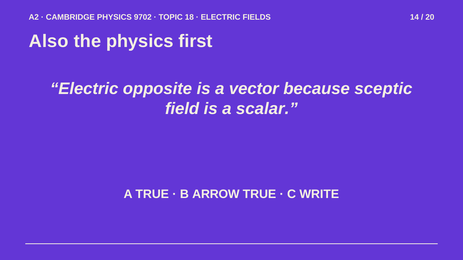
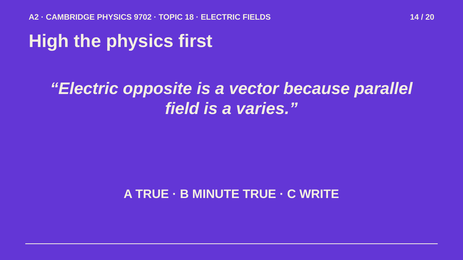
Also: Also -> High (49, 41)
sceptic: sceptic -> parallel (383, 89)
scalar: scalar -> varies (267, 109)
ARROW: ARROW -> MINUTE (216, 194)
